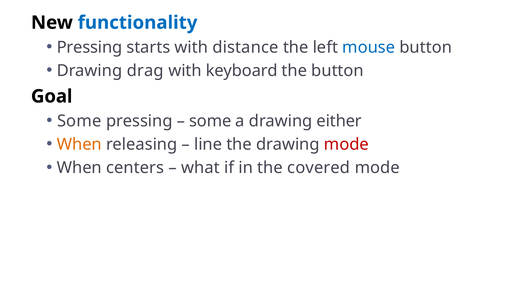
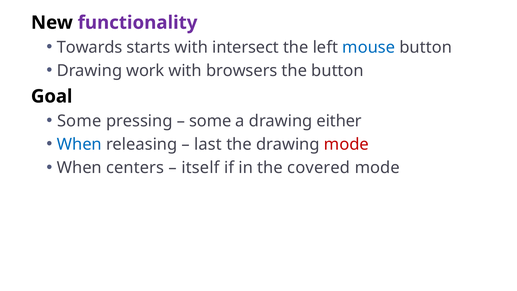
functionality colour: blue -> purple (138, 23)
Pressing: Pressing -> Towards (90, 47)
distance: distance -> intersect (246, 47)
drag: drag -> work (145, 71)
keyboard: keyboard -> browsers (242, 71)
When colour: orange -> blue (79, 144)
line: line -> last (208, 144)
what: what -> itself (200, 168)
